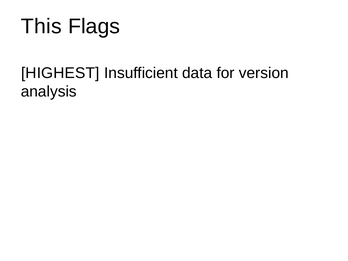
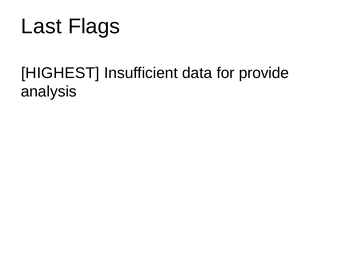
This: This -> Last (41, 26)
version: version -> provide (264, 73)
